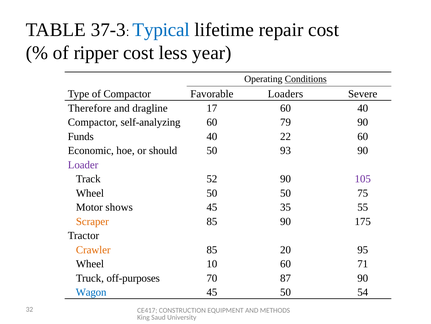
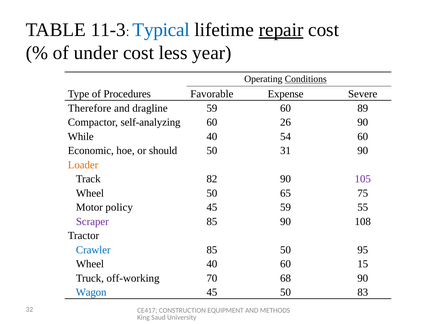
37-3: 37-3 -> 11-3 (108, 30)
repair underline: none -> present (281, 30)
ripper: ripper -> under (96, 53)
of Compactor: Compactor -> Procedures (127, 94)
Loaders: Loaders -> Expense (286, 94)
dragline 17: 17 -> 59 (212, 108)
60 40: 40 -> 89 (363, 108)
79: 79 -> 26 (286, 122)
Funds: Funds -> While (81, 136)
22: 22 -> 54 (286, 136)
93: 93 -> 31 (286, 150)
Loader colour: purple -> orange (83, 164)
52: 52 -> 82 (212, 179)
50 50: 50 -> 65 (286, 193)
shows: shows -> policy (119, 207)
45 35: 35 -> 59 (286, 207)
Scraper colour: orange -> purple (92, 221)
175: 175 -> 108 (363, 221)
Crawler colour: orange -> blue (93, 249)
85 20: 20 -> 50 (286, 249)
Wheel 10: 10 -> 40 (212, 263)
71: 71 -> 15 (363, 263)
off-purposes: off-purposes -> off-working (133, 278)
87: 87 -> 68 (286, 278)
54: 54 -> 83 (363, 292)
